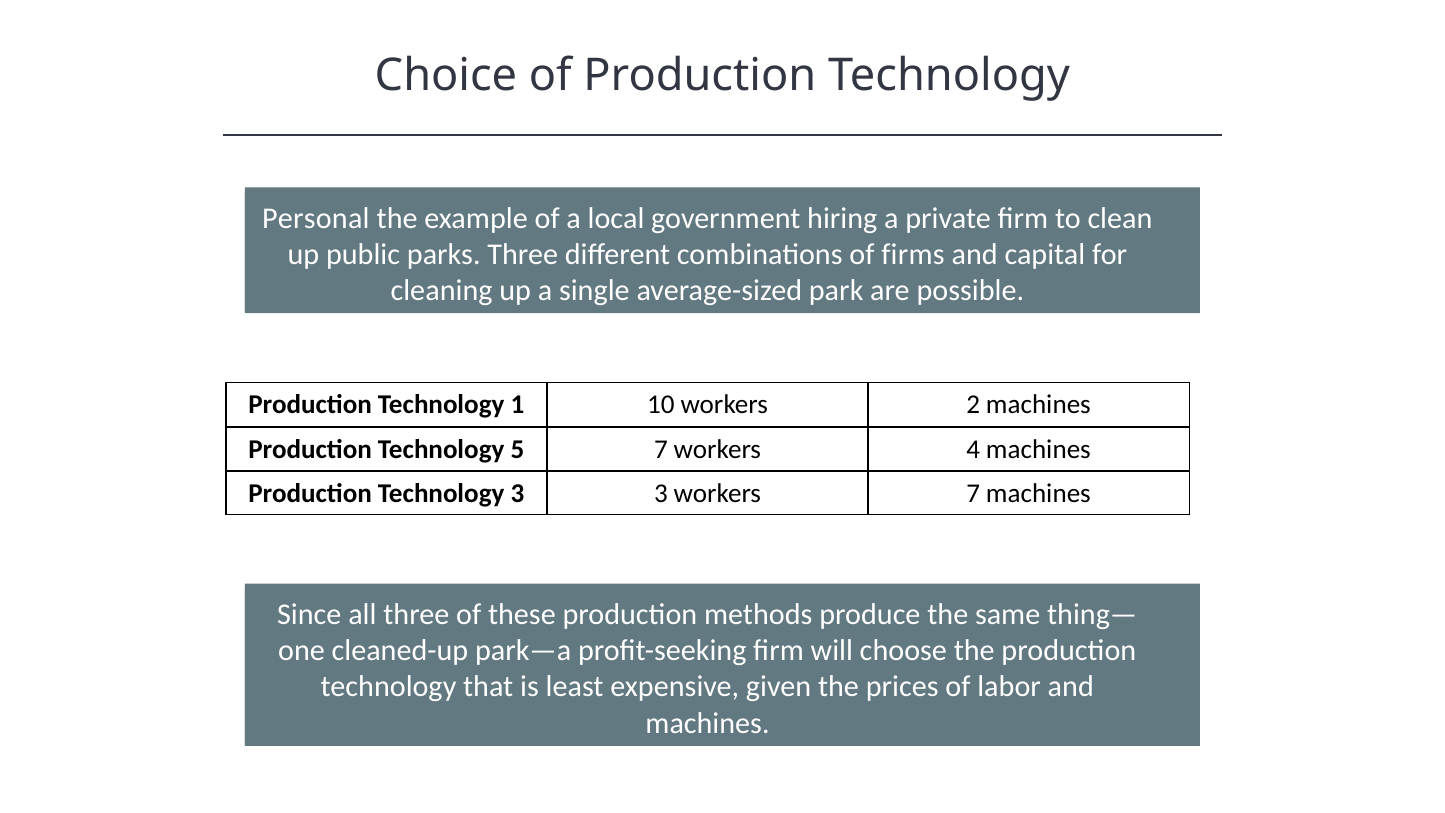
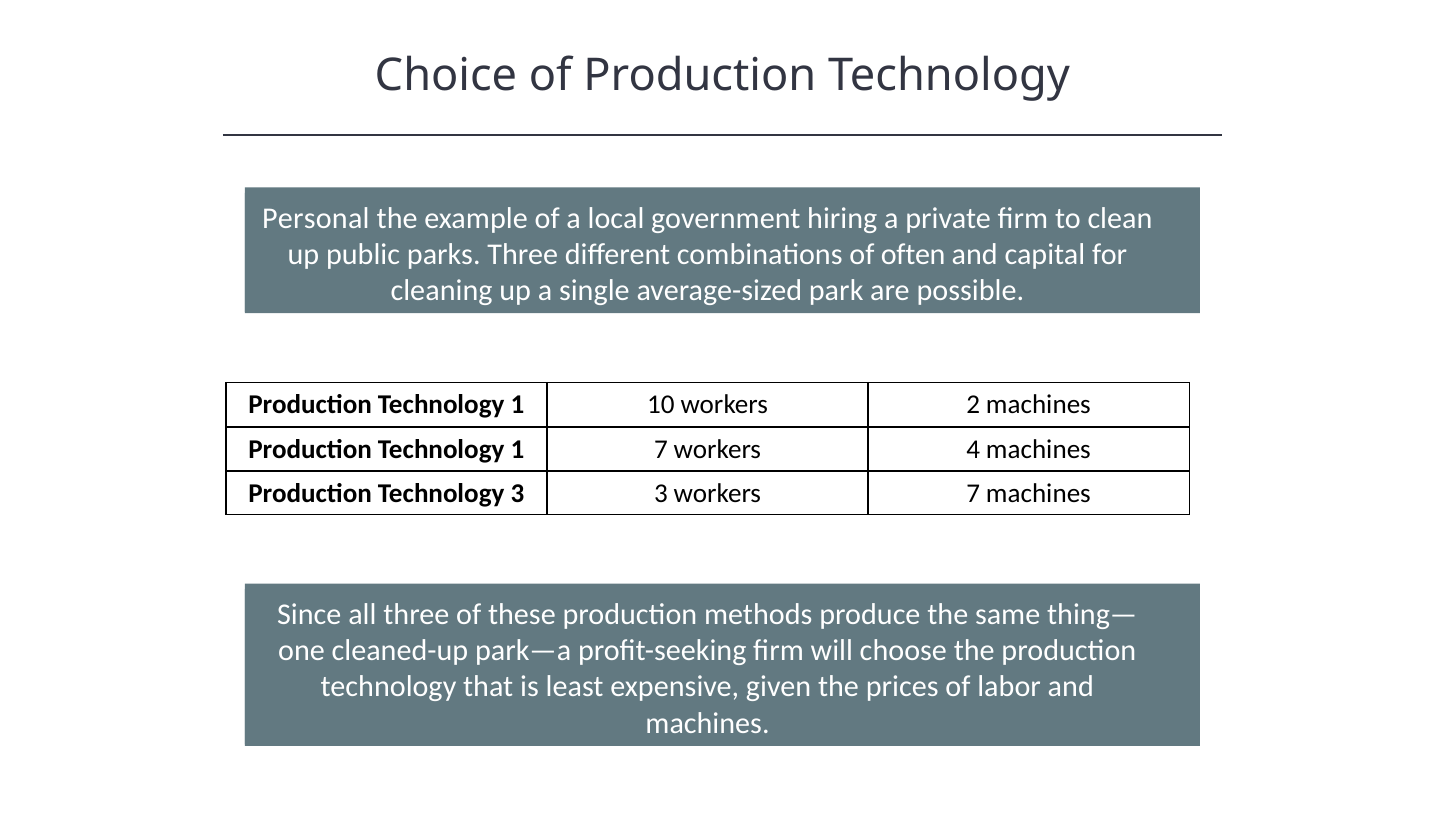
firms: firms -> often (913, 254)
5: 5 -> 1 (517, 449)
